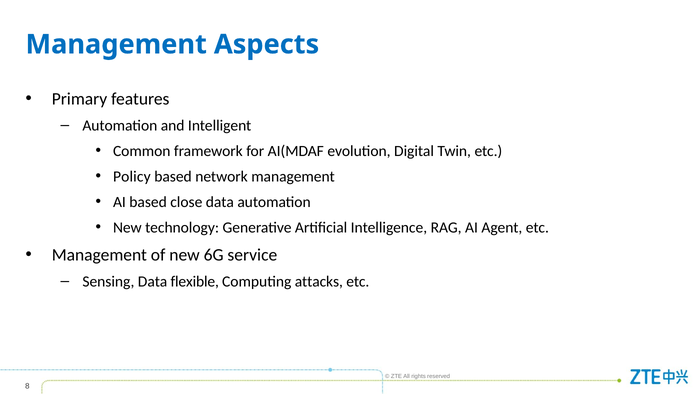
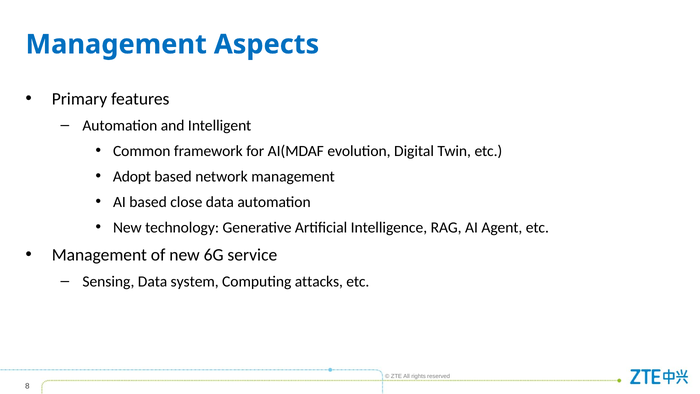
Policy: Policy -> Adopt (132, 176)
flexible: flexible -> system (195, 281)
